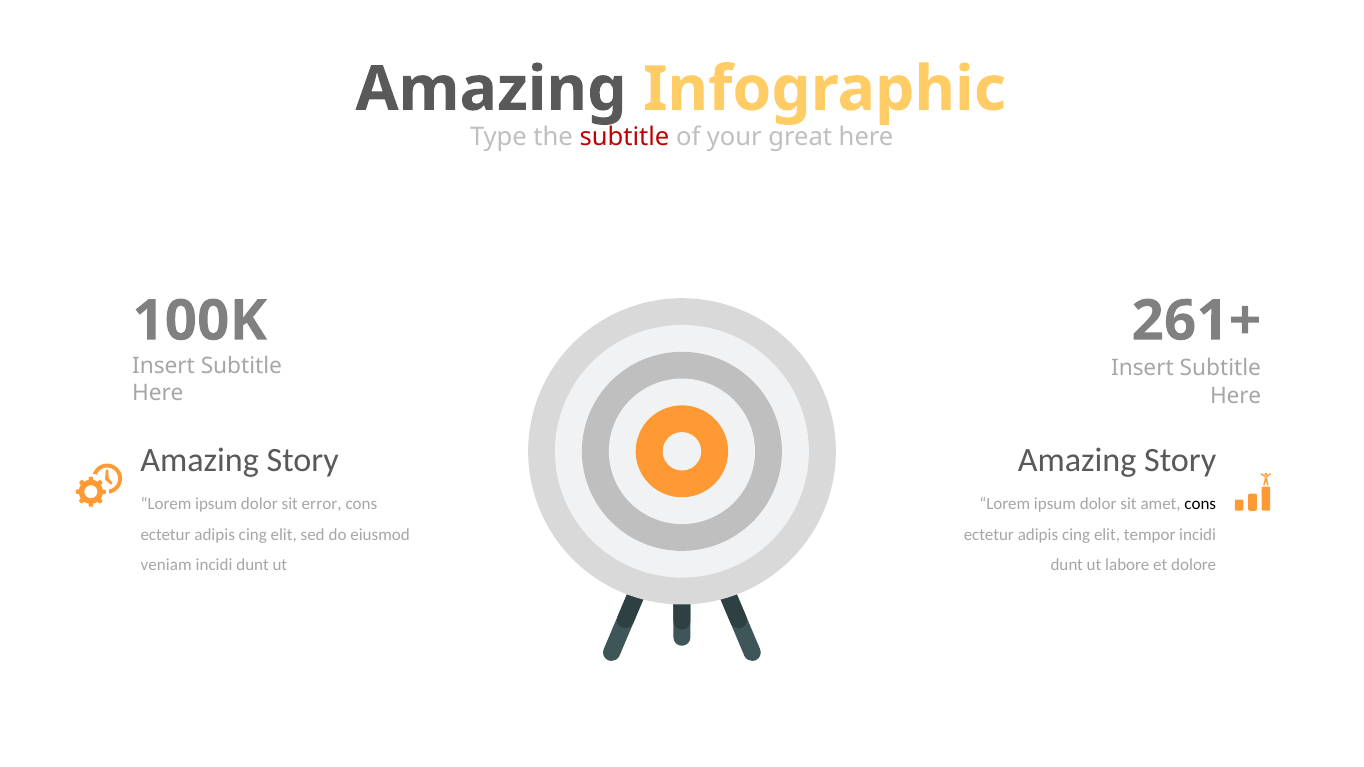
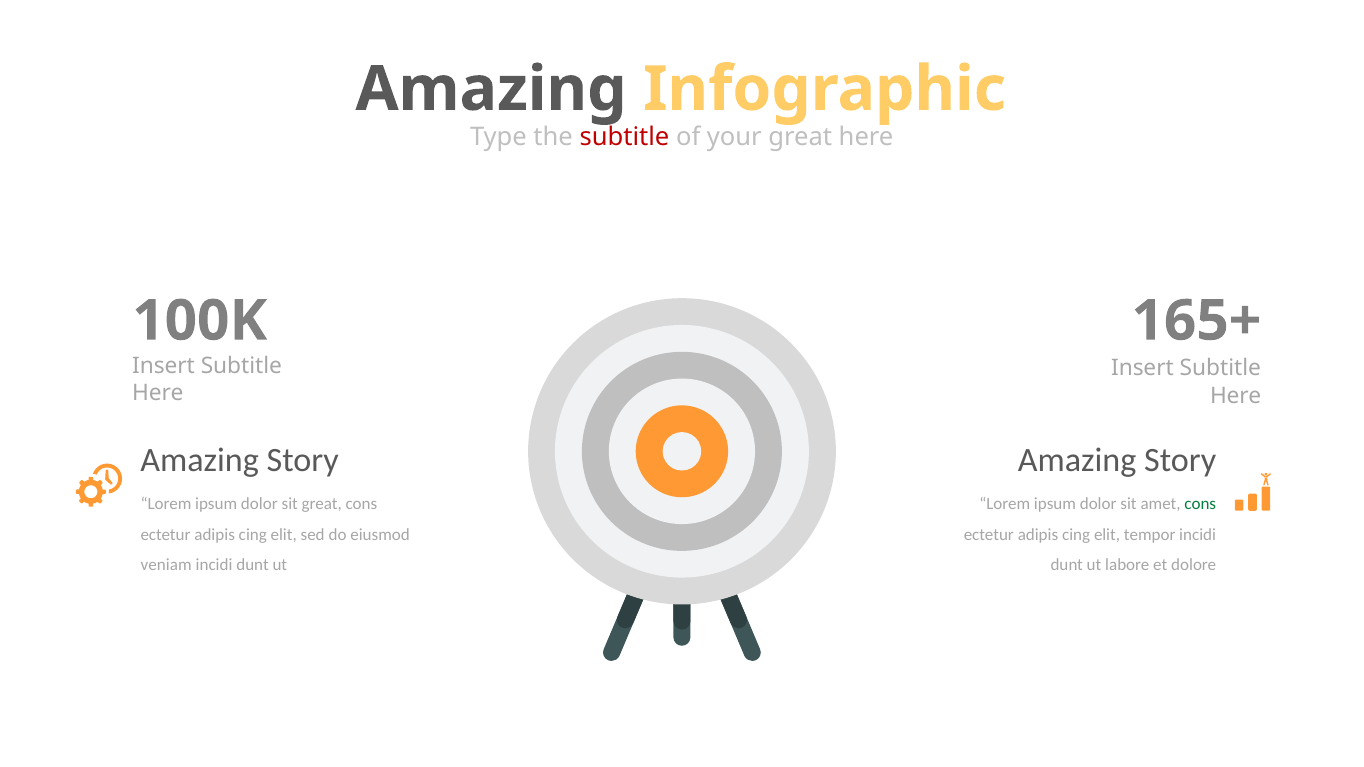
261+: 261+ -> 165+ (1196, 321)
sit error: error -> great (322, 504)
cons colour: black -> green (1200, 504)
